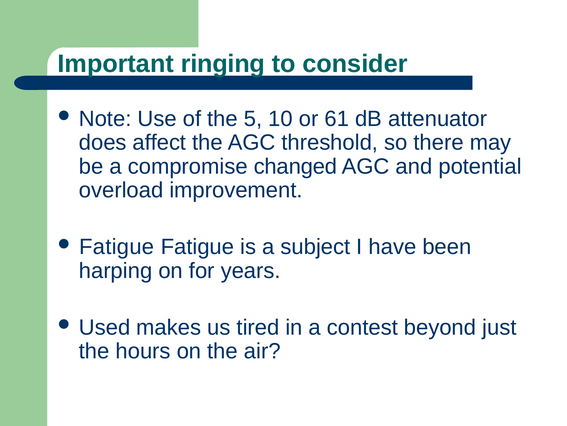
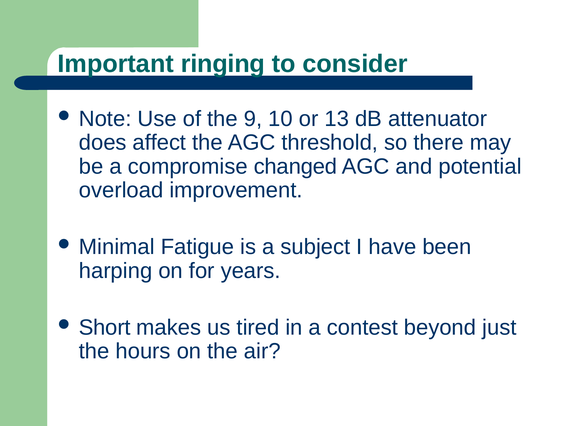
5: 5 -> 9 (253, 119)
61: 61 -> 13 (337, 119)
Fatigue: Fatigue -> Minimal (117, 247)
Used: Used -> Short (105, 327)
